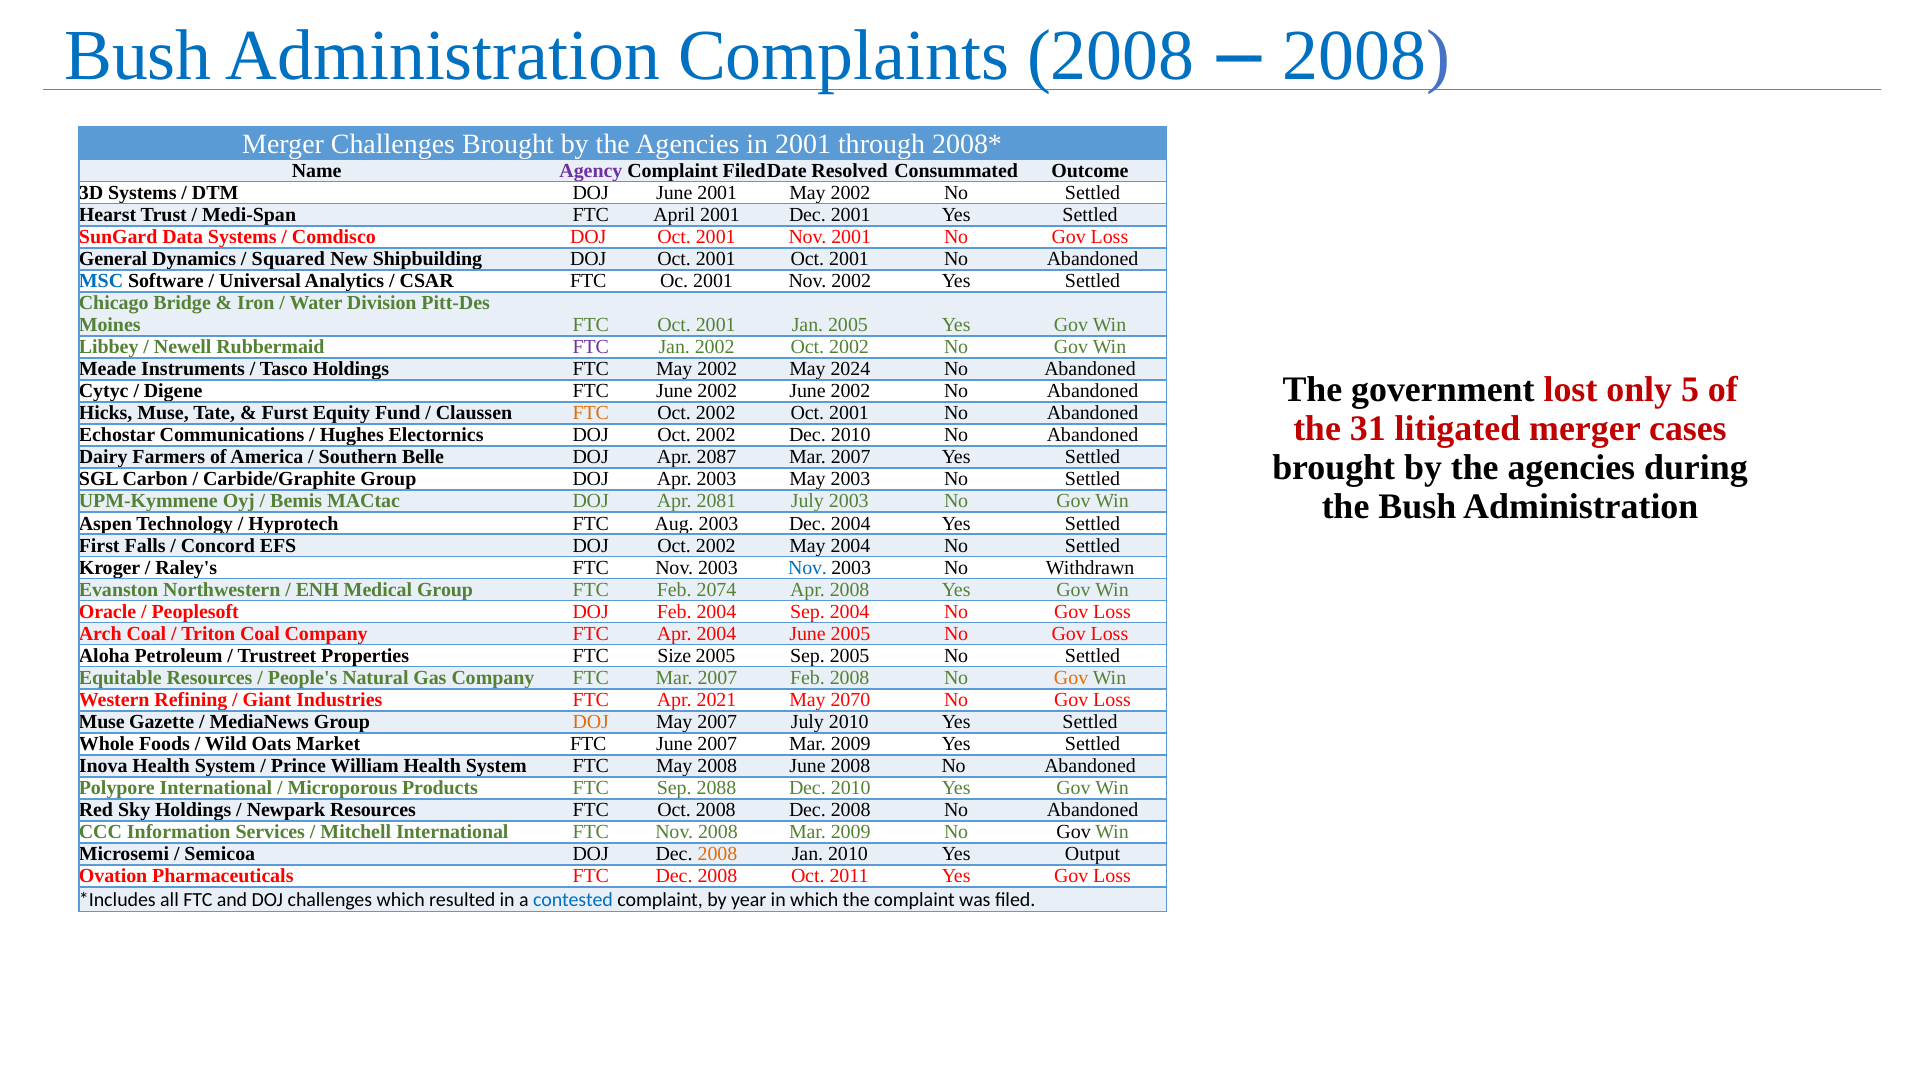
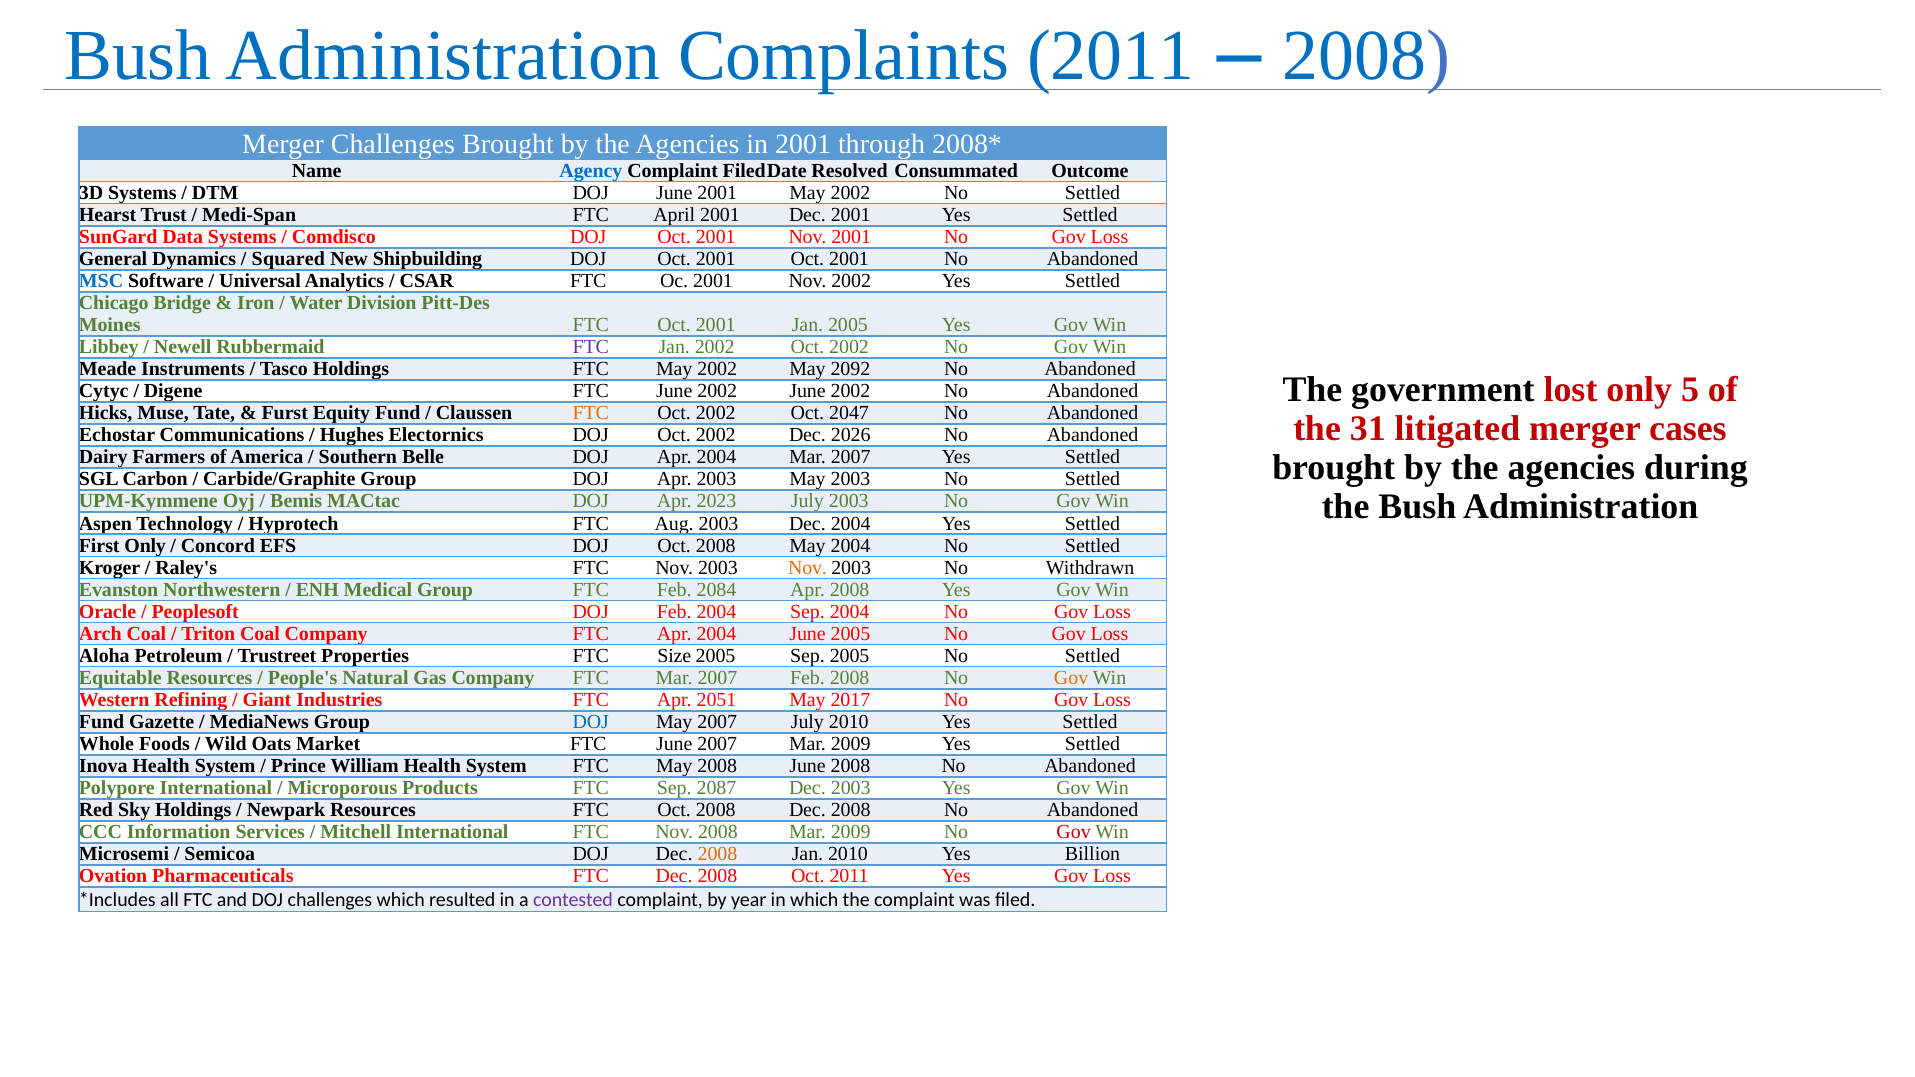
Complaints 2008: 2008 -> 2011 (1111, 56)
Agency colour: purple -> blue (591, 171)
2024: 2024 -> 2092 (850, 369)
2002 Oct 2001: 2001 -> 2047 (849, 413)
2002 Dec 2010: 2010 -> 2026 (851, 435)
DOJ Apr 2087: 2087 -> 2004 (716, 457)
2081: 2081 -> 2023 (716, 501)
First Falls: Falls -> Only (145, 546)
EFS DOJ Oct 2002: 2002 -> 2008 (716, 546)
Nov colour: blue -> orange (808, 568)
2074: 2074 -> 2084 (716, 590)
2021: 2021 -> 2051 (716, 700)
2070: 2070 -> 2017 (850, 700)
Muse: Muse -> Fund (102, 722)
DOJ colour: orange -> blue (591, 722)
2088: 2088 -> 2087 (716, 788)
2010: 2010 -> 2003 (851, 788)
Gov colour: black -> red (1074, 832)
Output: Output -> Billion (1093, 854)
contested colour: blue -> purple (573, 900)
